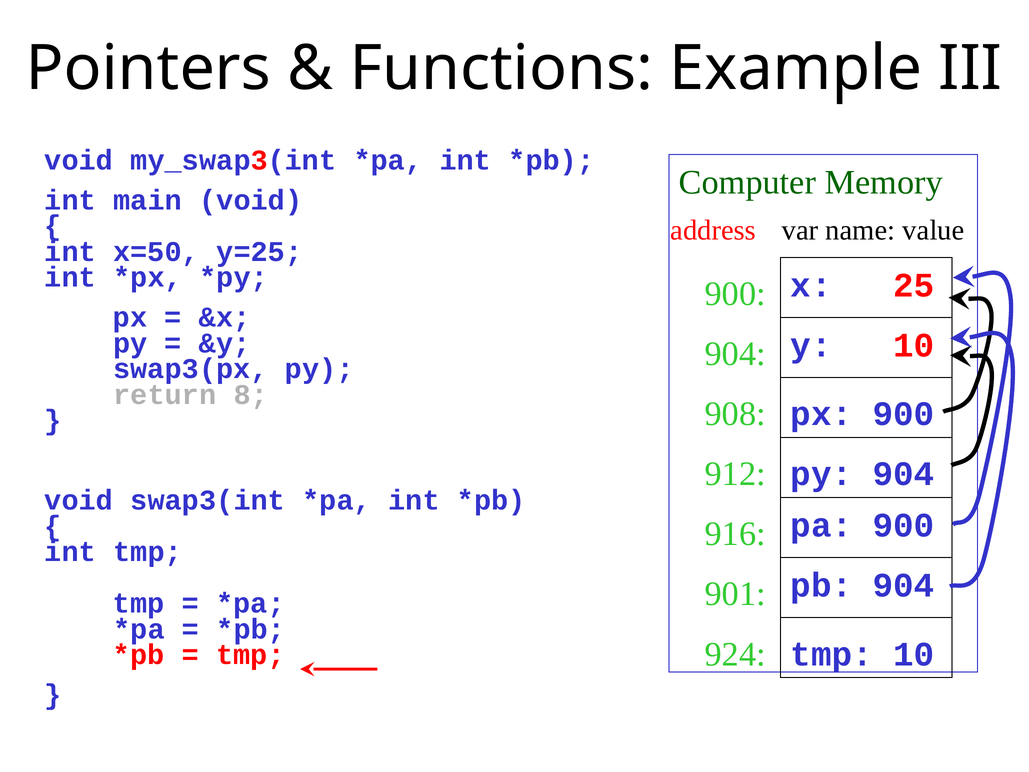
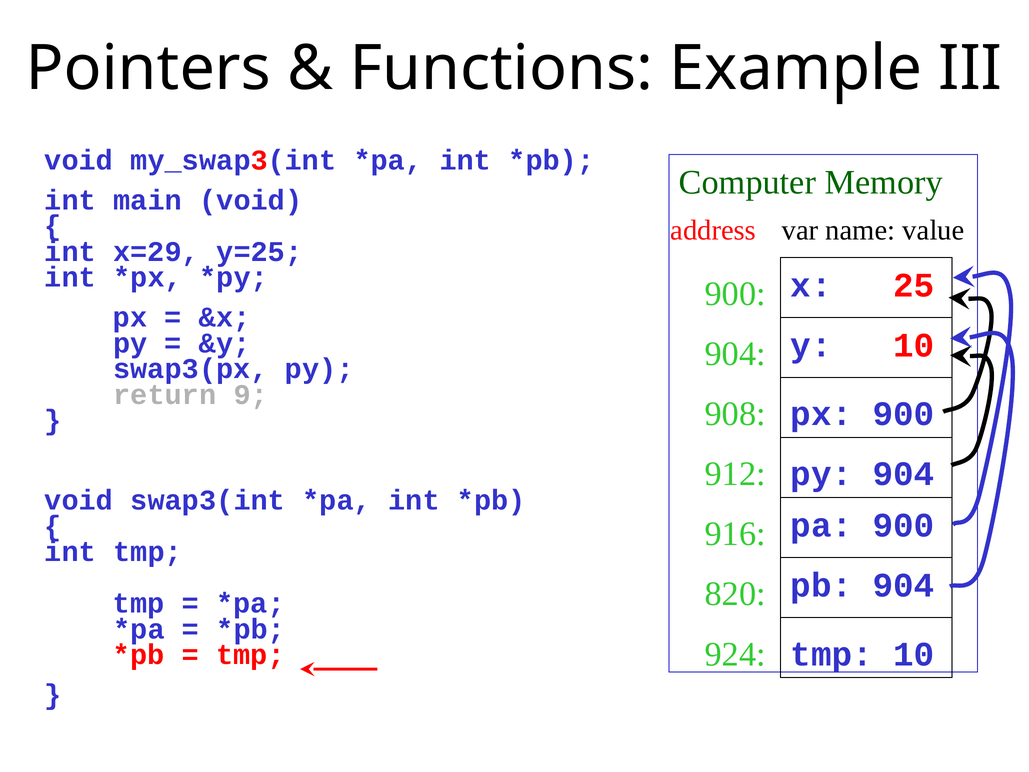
x=50: x=50 -> x=29 (156, 252)
8: 8 -> 9 (251, 395)
901: 901 -> 820 (735, 594)
